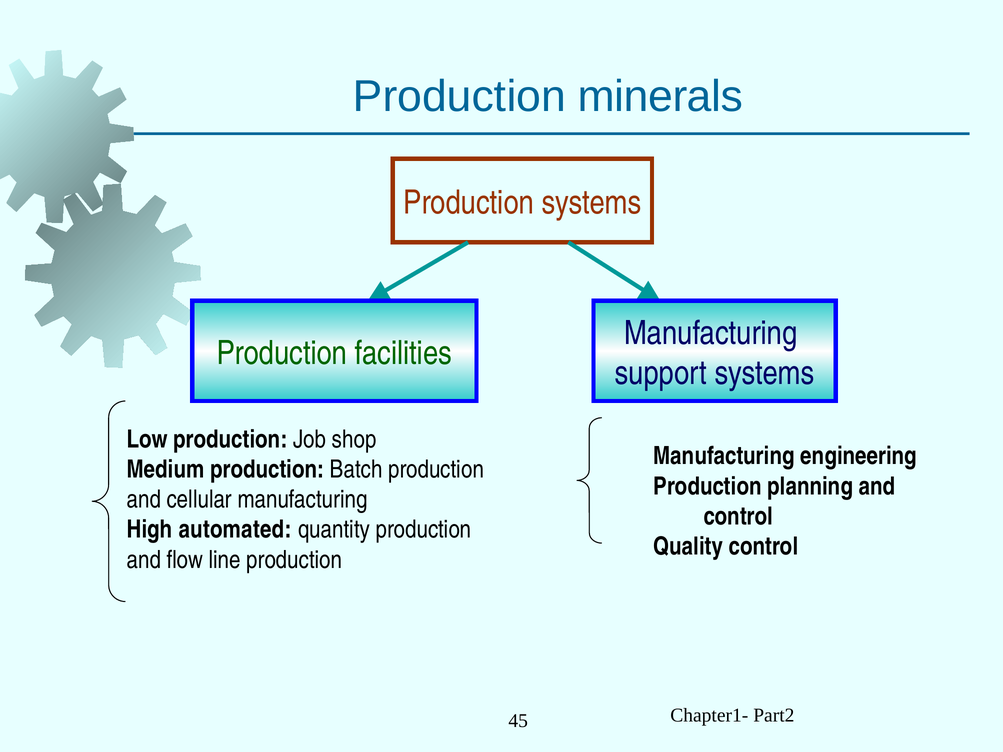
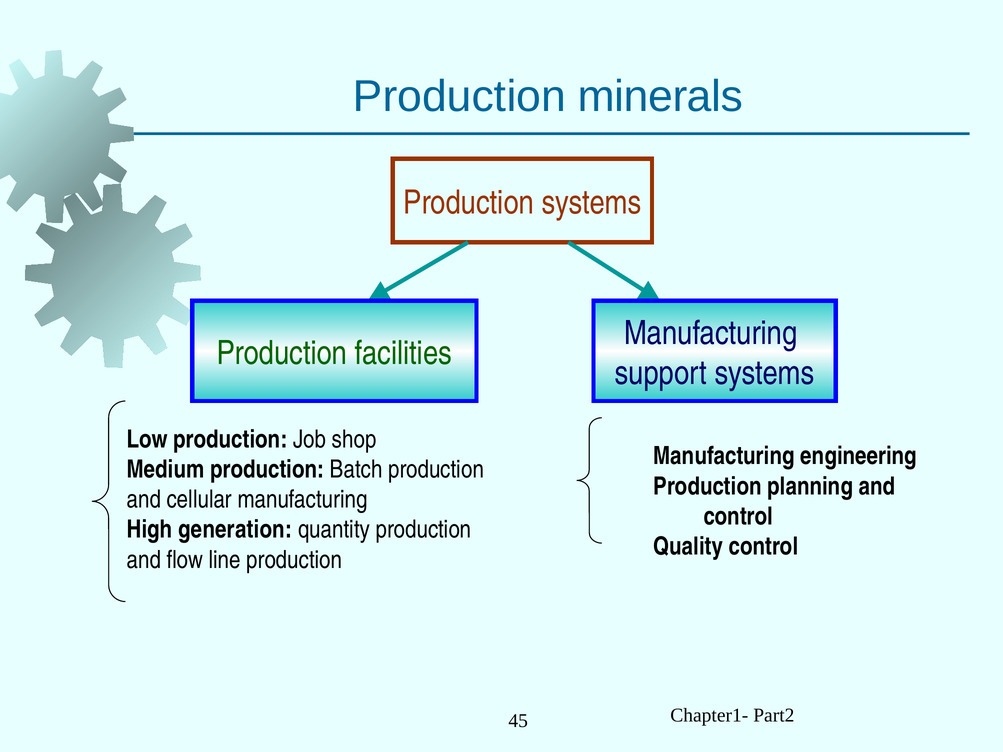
automated: automated -> generation (235, 530)
